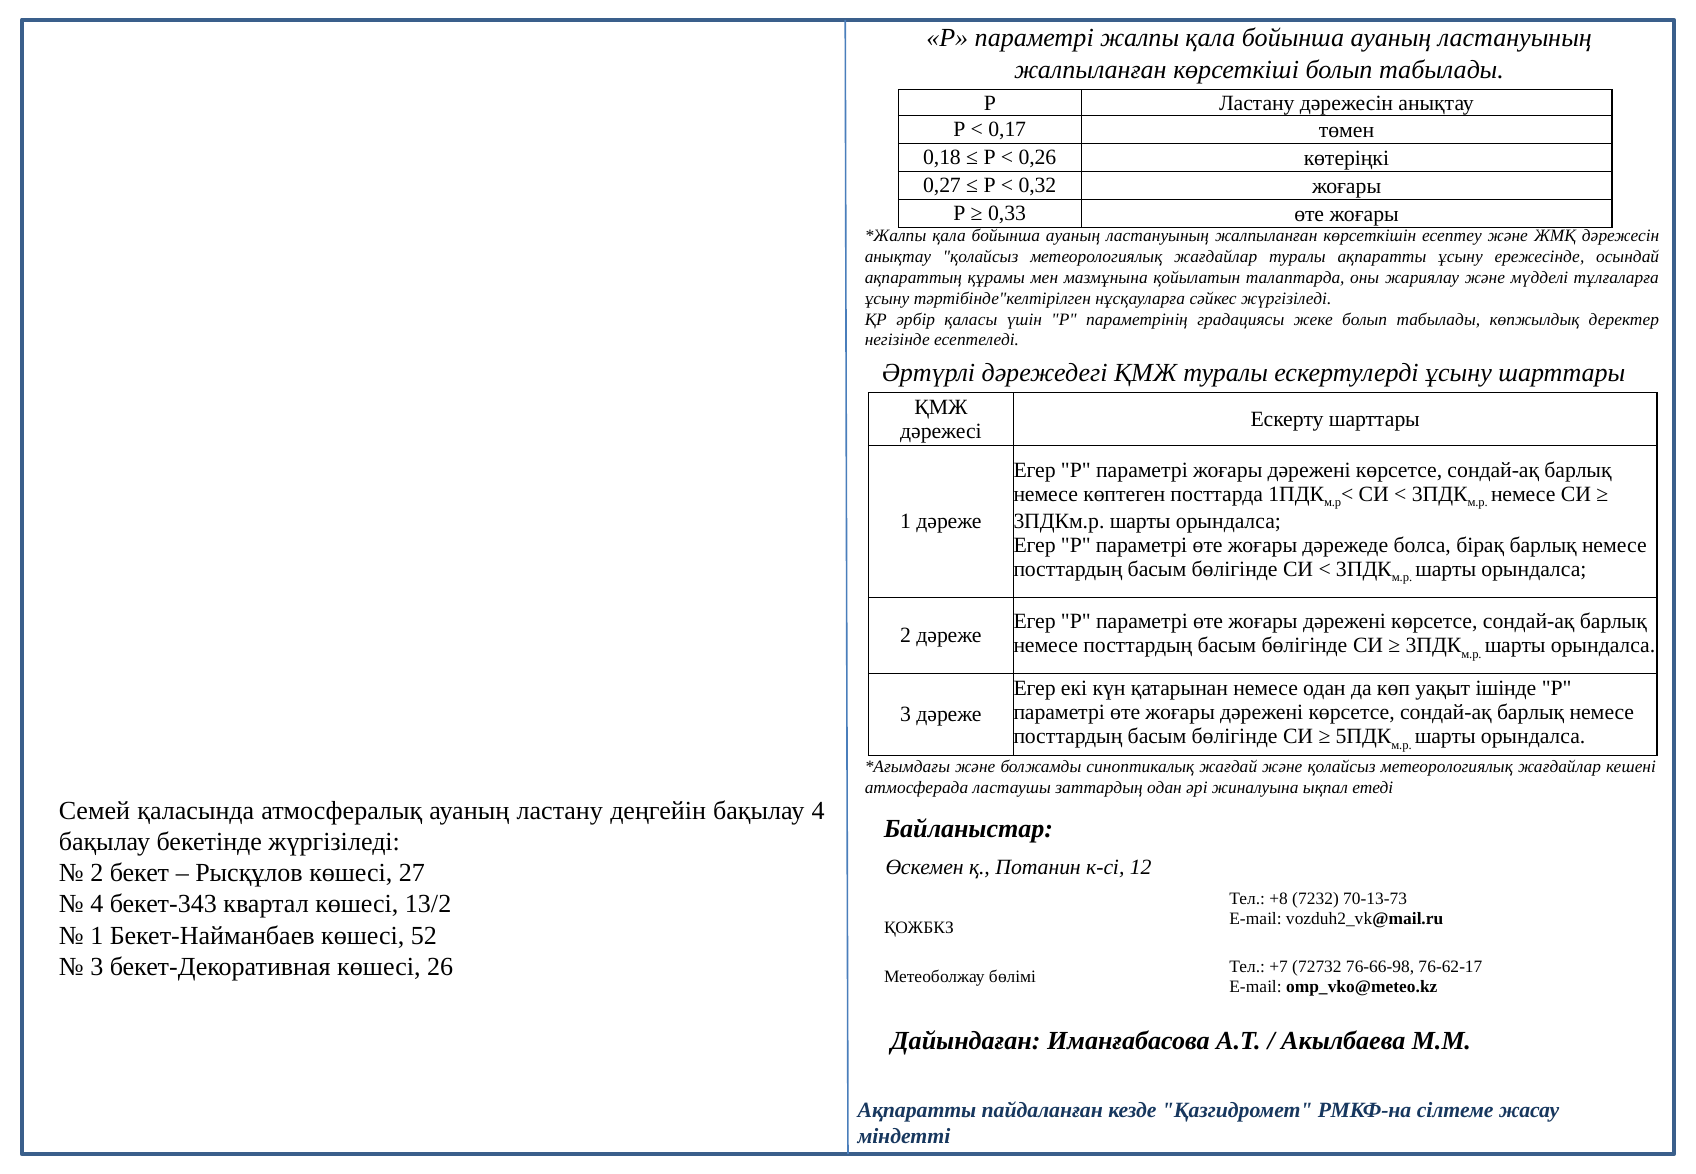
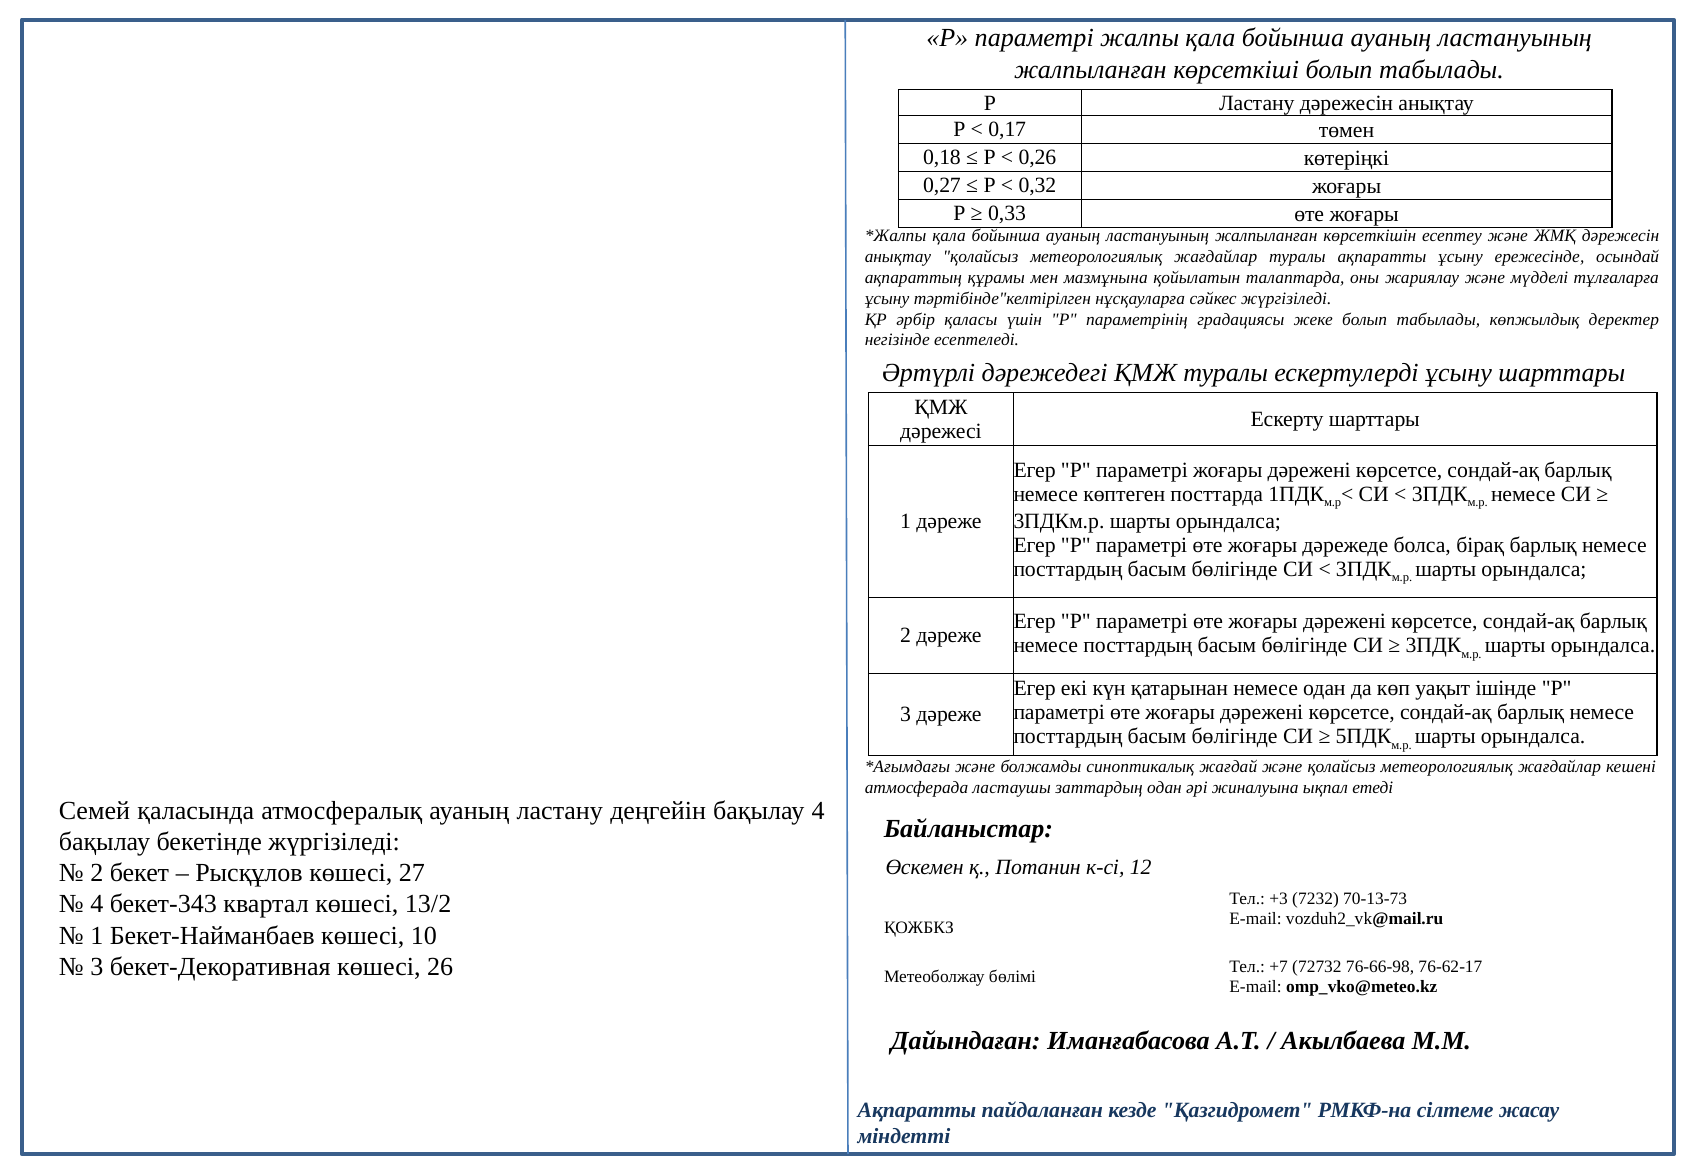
+8: +8 -> +3 (1279, 899)
52: 52 -> 10 (424, 936)
